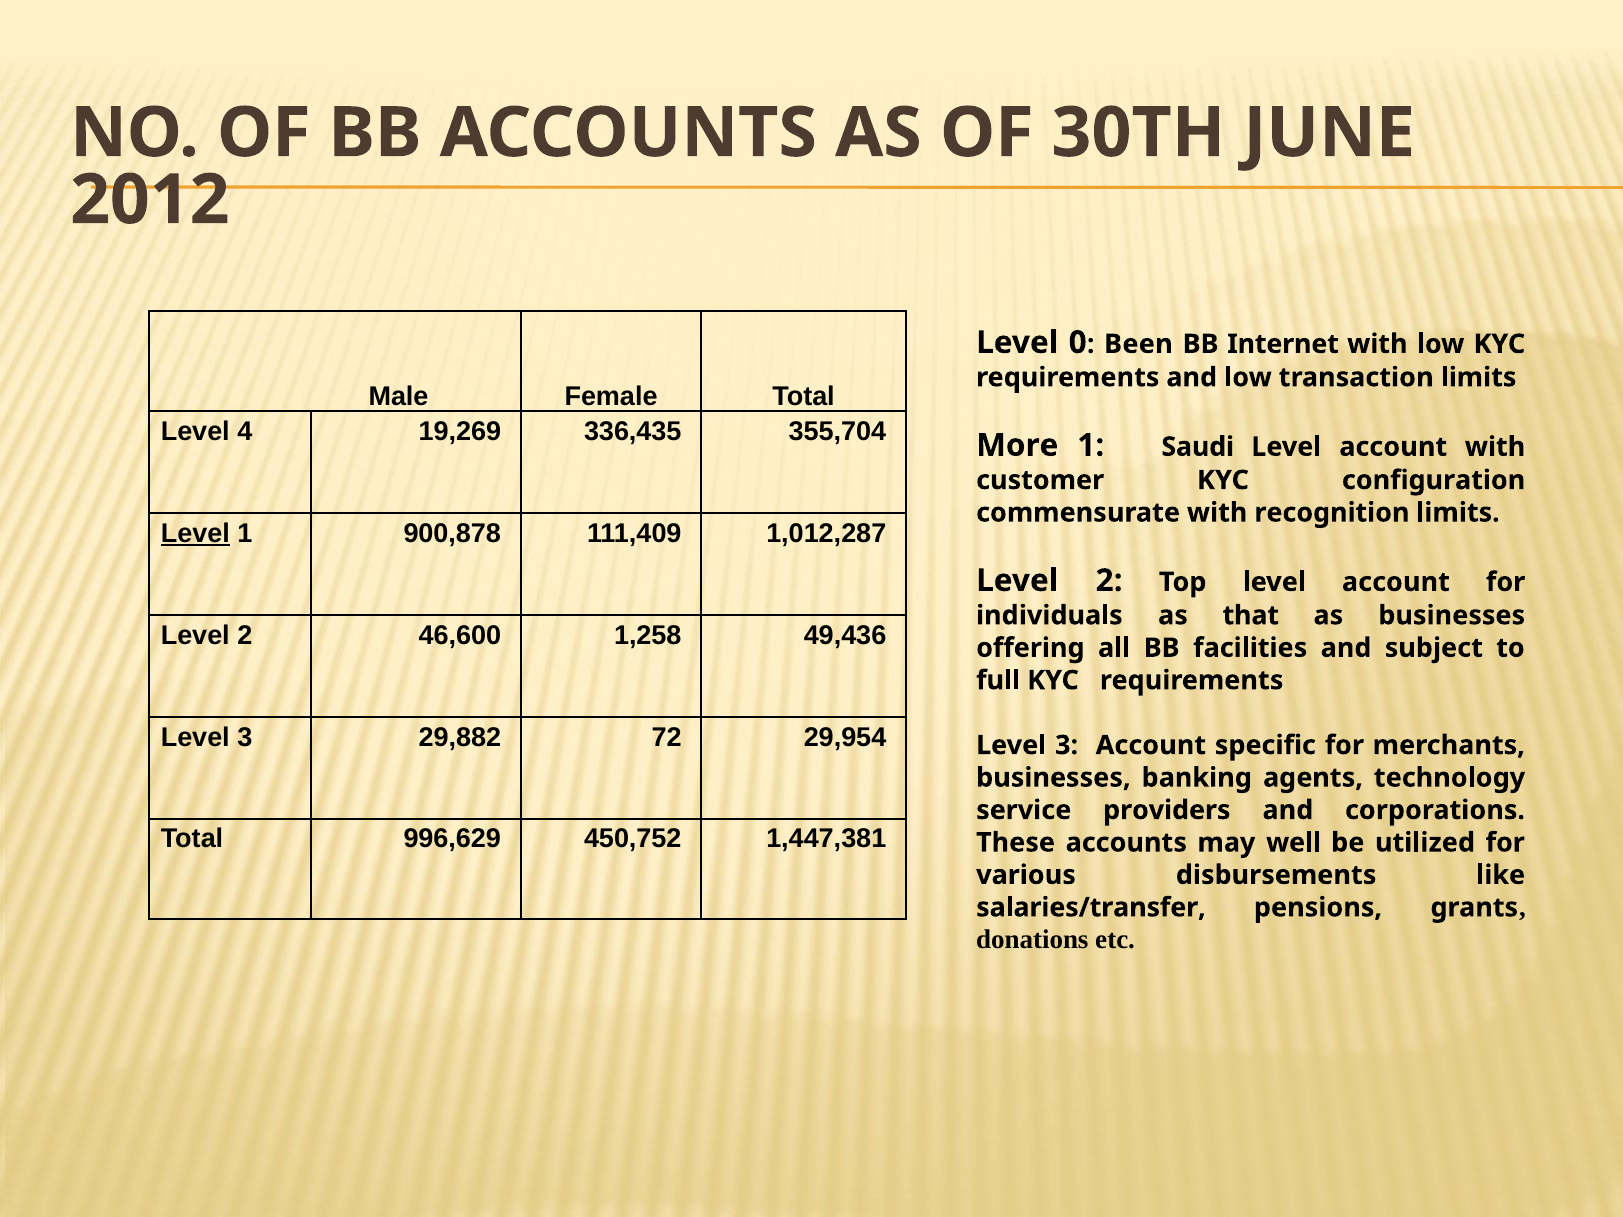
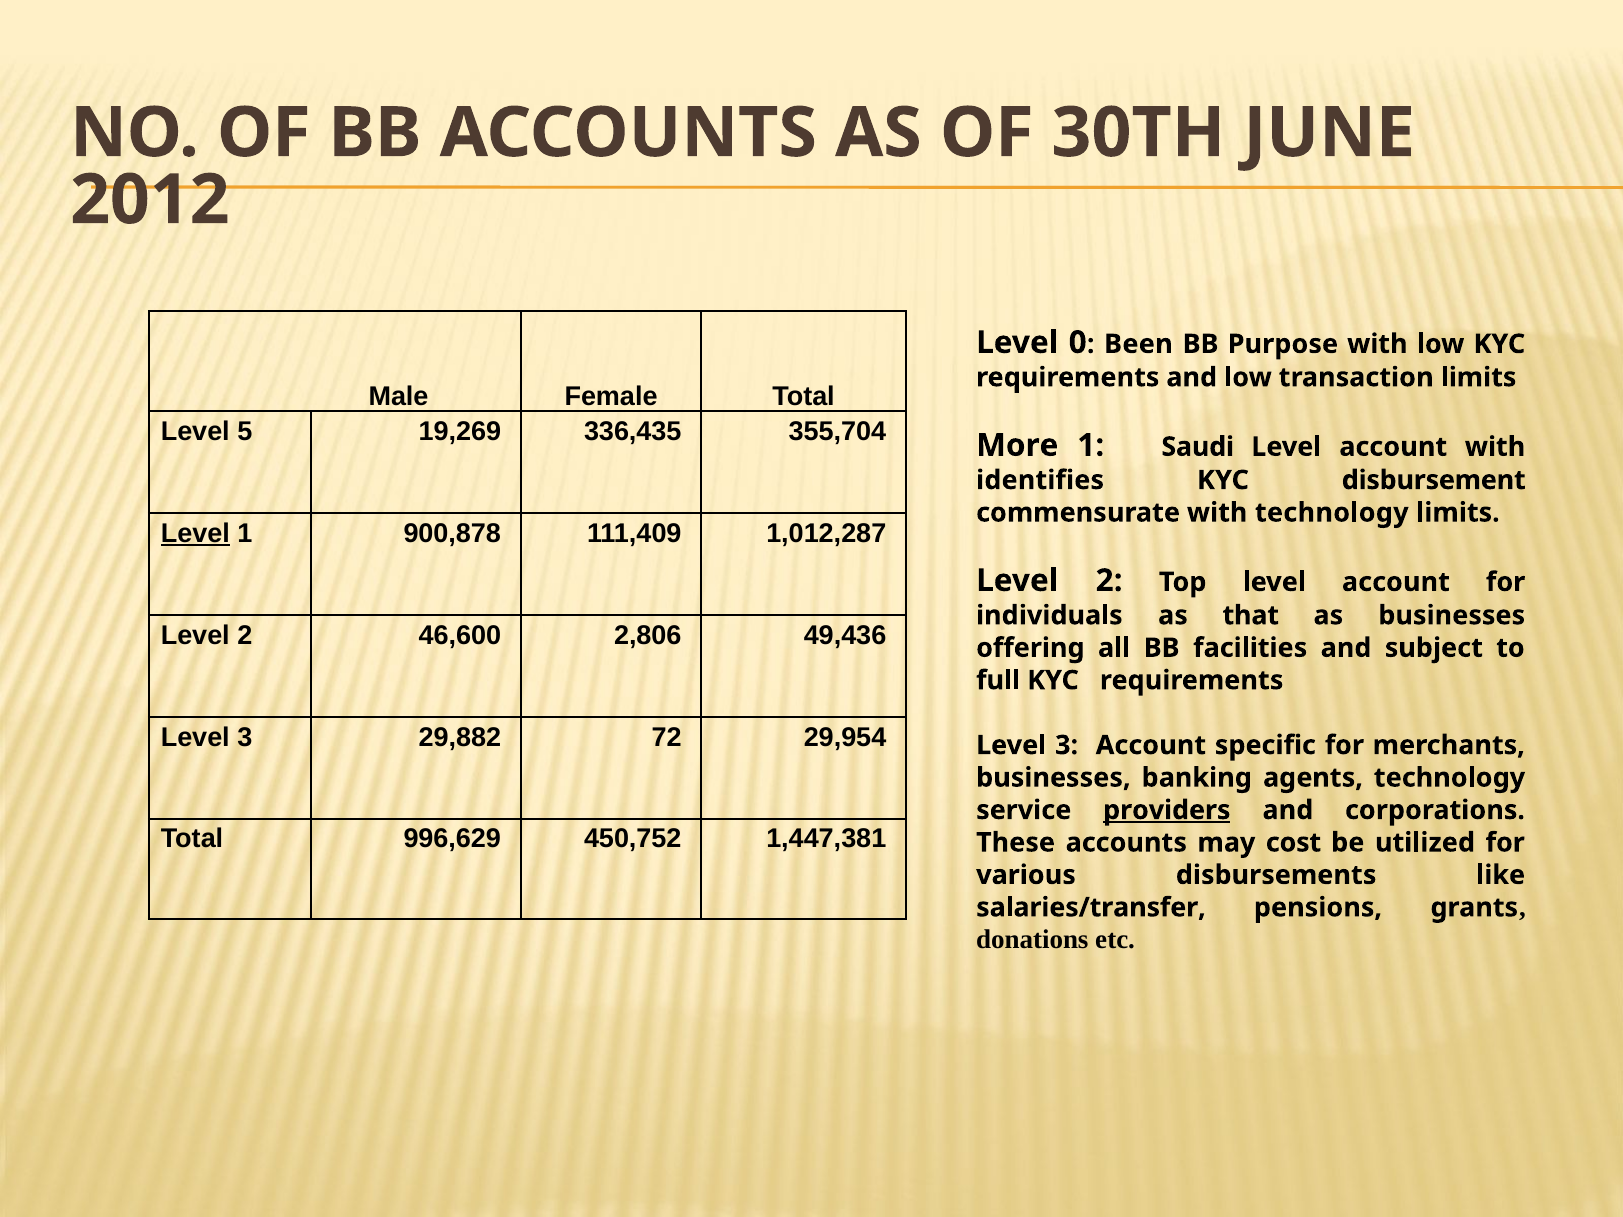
Internet: Internet -> Purpose (1283, 344)
4: 4 -> 5 (245, 432)
customer: customer -> identifies (1040, 480)
configuration: configuration -> disbursement (1434, 480)
with recognition: recognition -> technology (1332, 513)
1,258: 1,258 -> 2,806 (648, 635)
providers underline: none -> present (1167, 810)
well: well -> cost (1293, 843)
